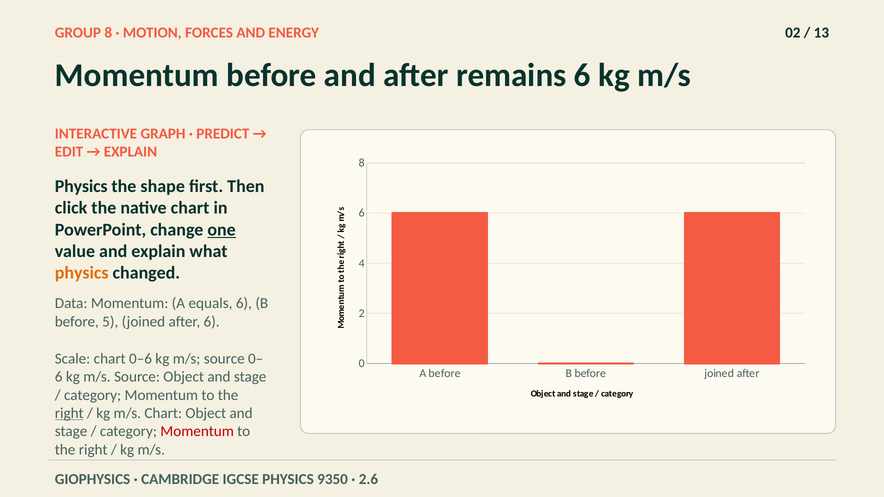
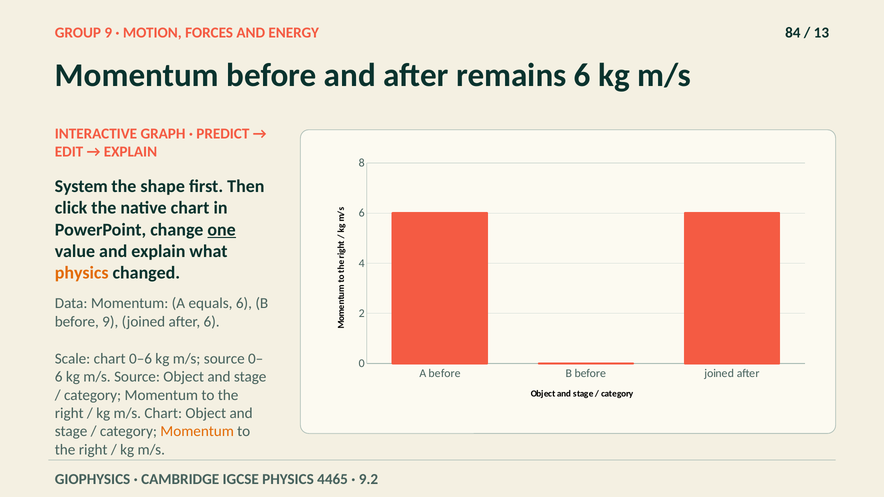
GROUP 8: 8 -> 9 (108, 33)
02: 02 -> 84 (793, 33)
Physics: Physics -> System (81, 187)
before 5: 5 -> 9 (110, 322)
right underline: present -> none (69, 413)
Momentum colour: red -> orange (197, 432)
9350: 9350 -> 4465 (333, 480)
2.6: 2.6 -> 9.2 (368, 480)
